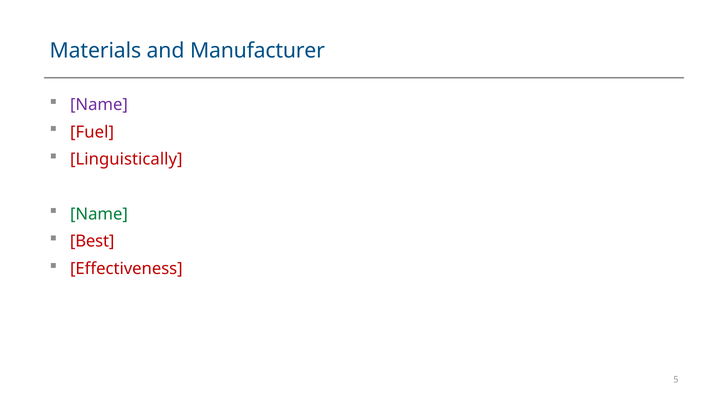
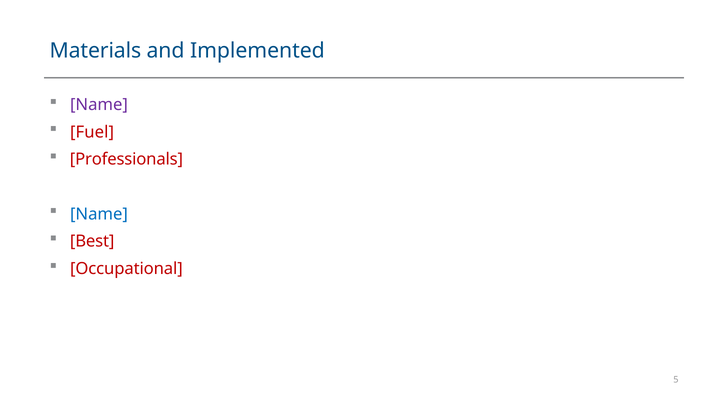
Manufacturer: Manufacturer -> Implemented (257, 51)
Linguistically: Linguistically -> Professionals (126, 159)
Name colour: green -> blue (99, 214)
Effectiveness: Effectiveness -> Occupational (126, 268)
